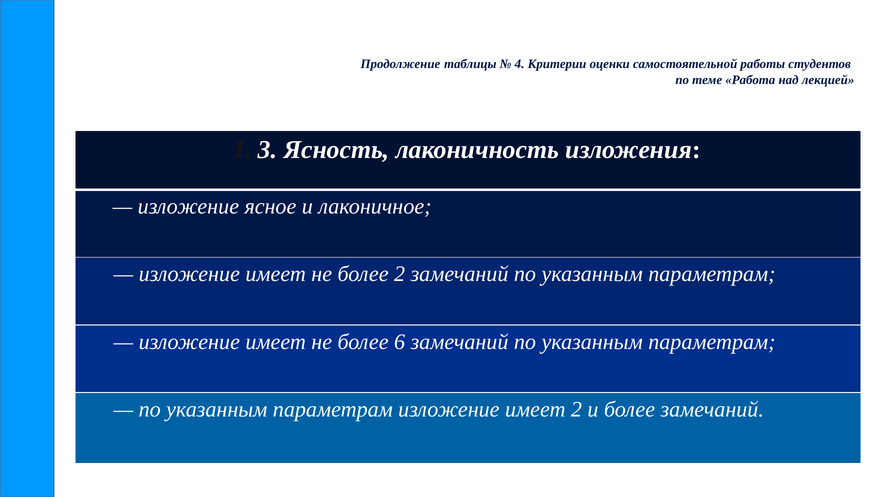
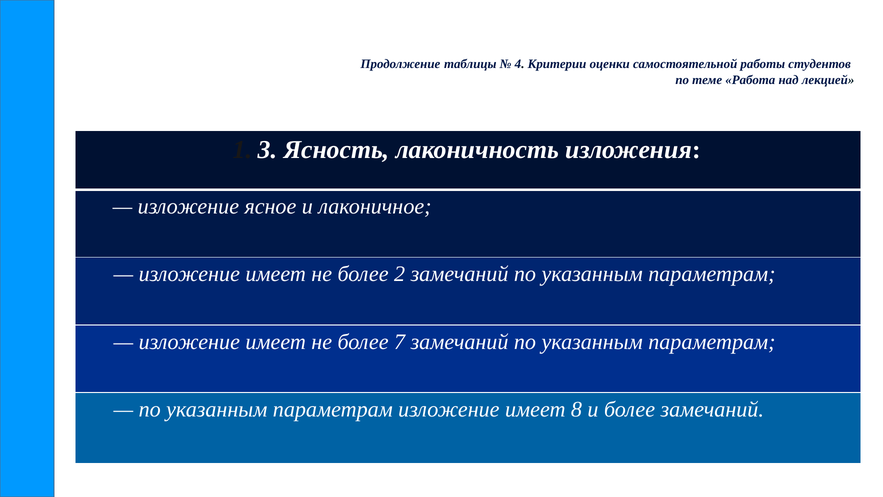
6: 6 -> 7 (400, 342)
имеет 2: 2 -> 8 (576, 409)
